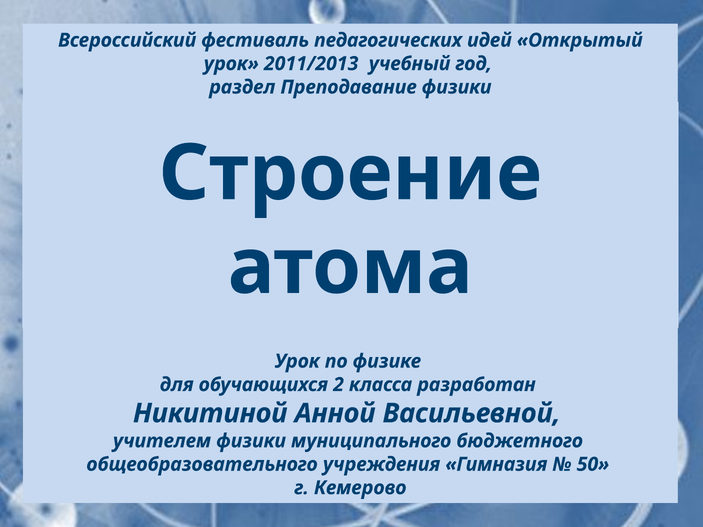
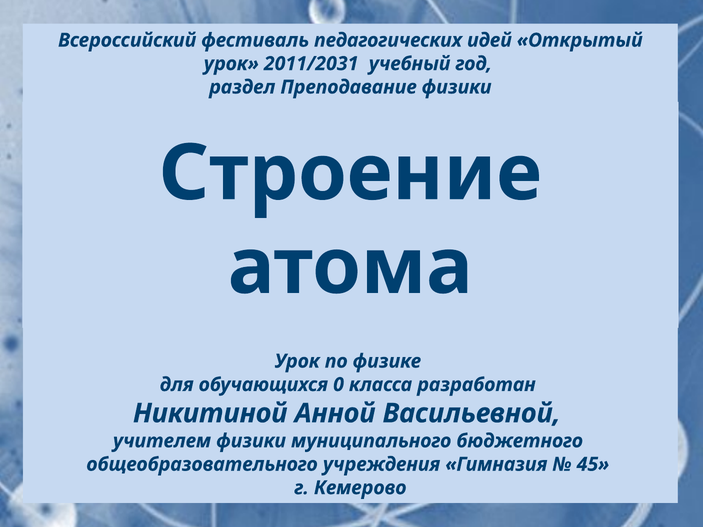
2011/2013: 2011/2013 -> 2011/2031 (311, 64)
2: 2 -> 0 (339, 385)
50: 50 -> 45 (593, 465)
